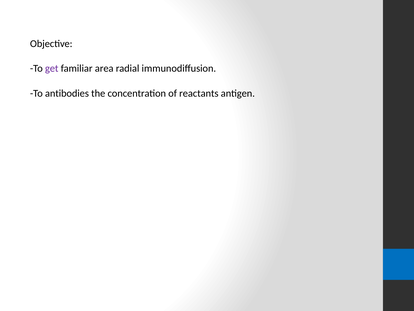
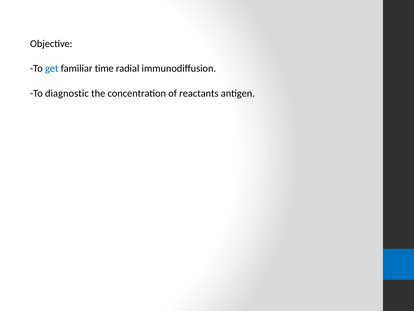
get colour: purple -> blue (52, 68)
area: area -> time (104, 68)
antibodies: antibodies -> diagnostic (67, 93)
